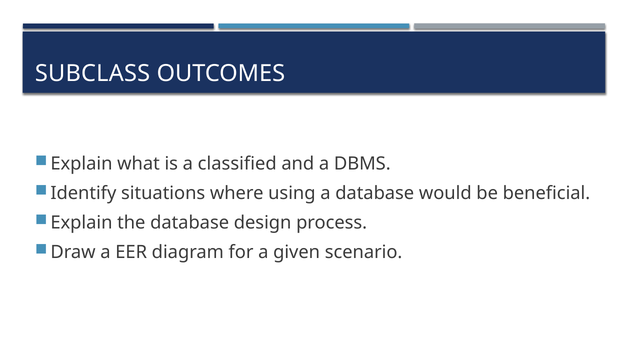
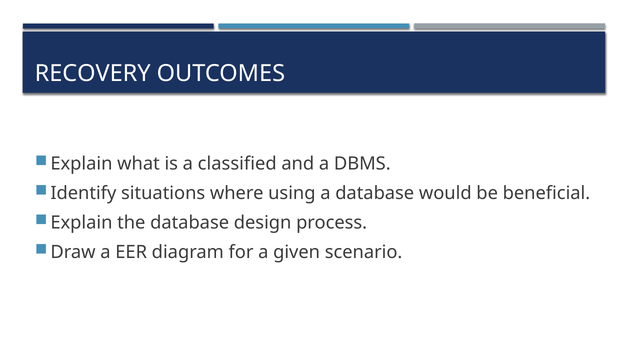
SUBCLASS: SUBCLASS -> RECOVERY (93, 74)
